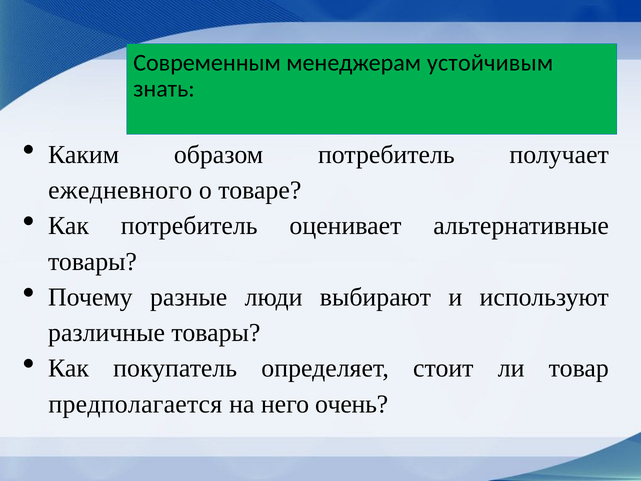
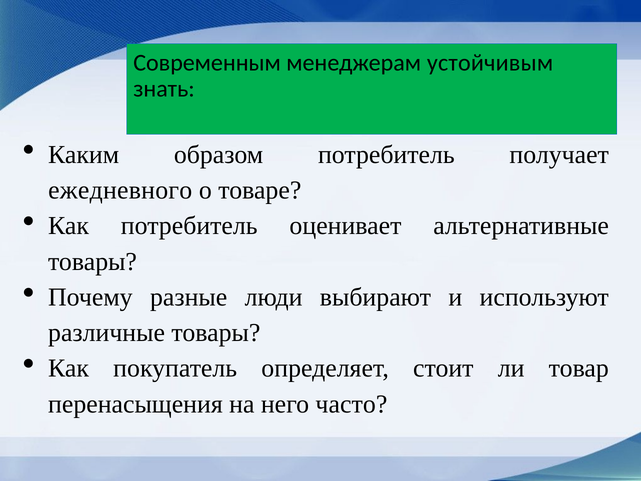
предполагается: предполагается -> перенасыщения (135, 404)
очень: очень -> часто (351, 404)
